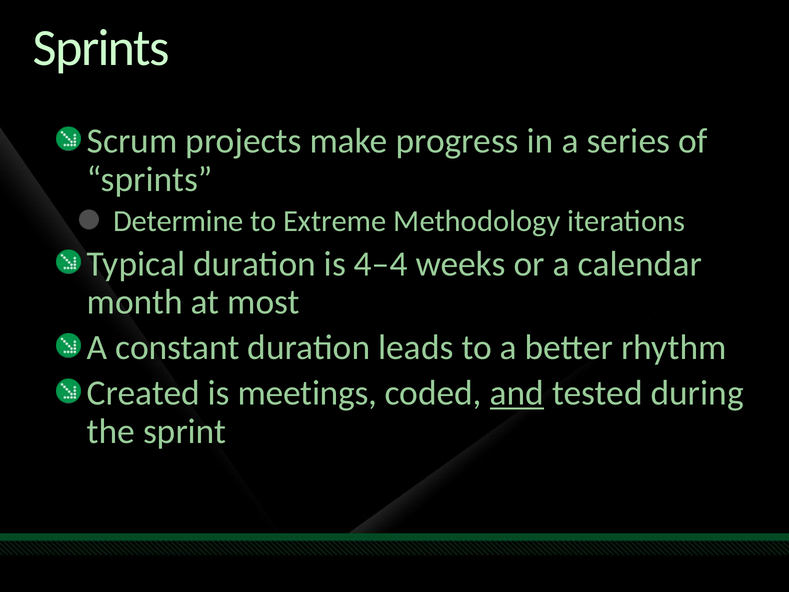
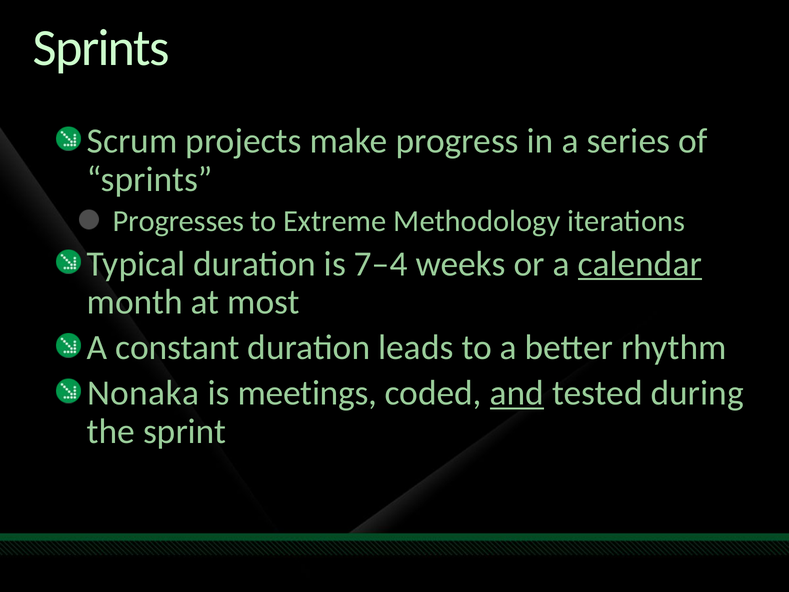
Determine: Determine -> Progresses (178, 221)
4–4: 4–4 -> 7–4 (381, 264)
calendar underline: none -> present (640, 264)
Created: Created -> Nonaka (143, 393)
